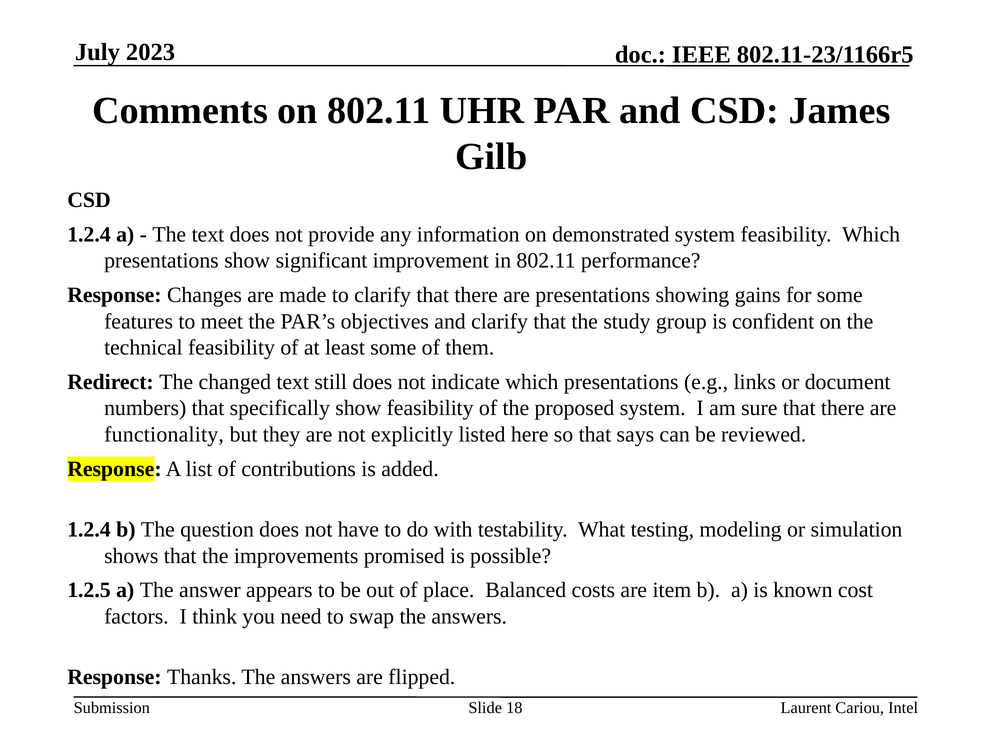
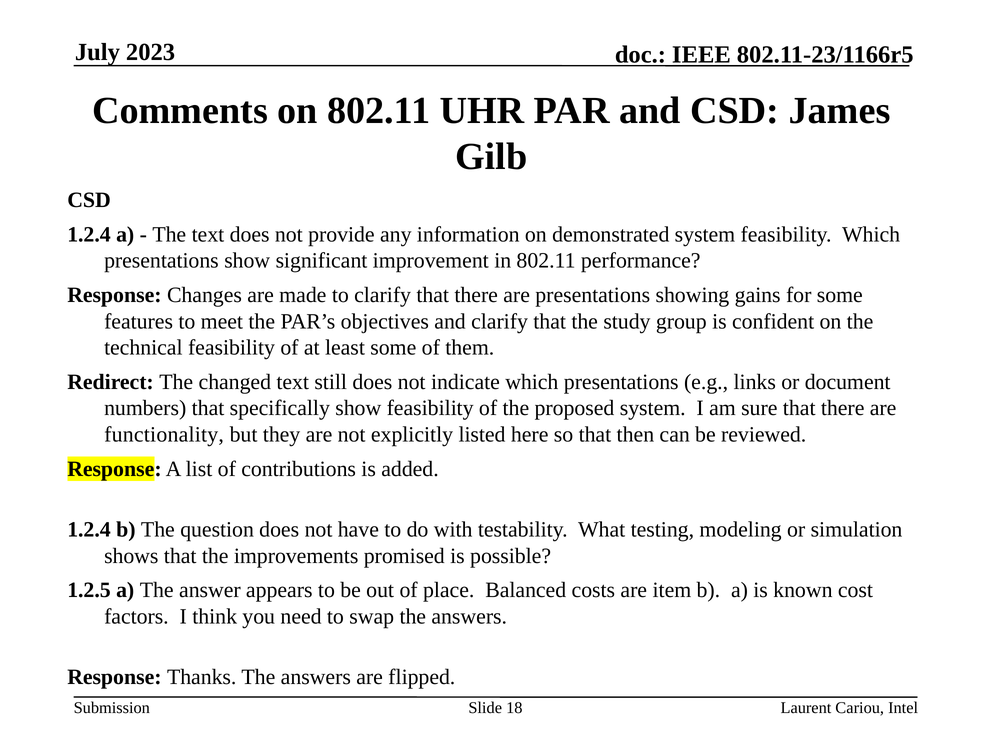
says: says -> then (635, 434)
